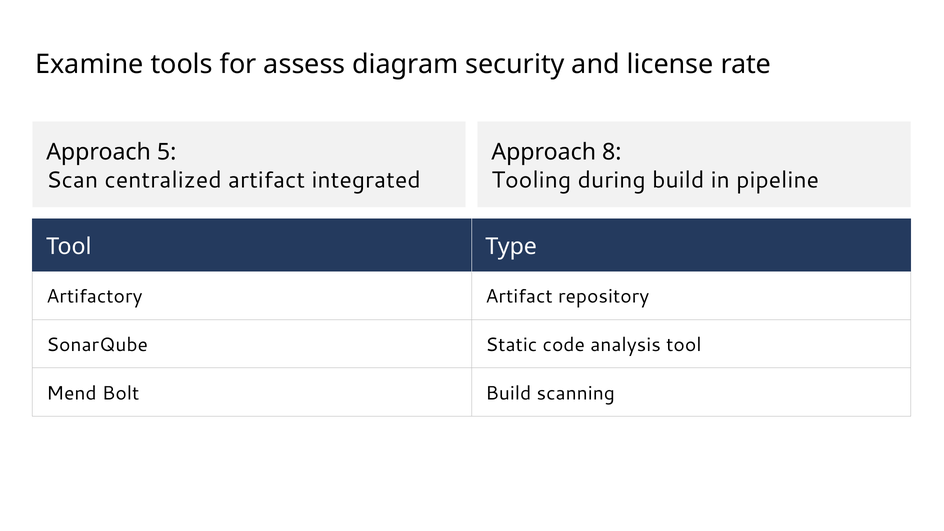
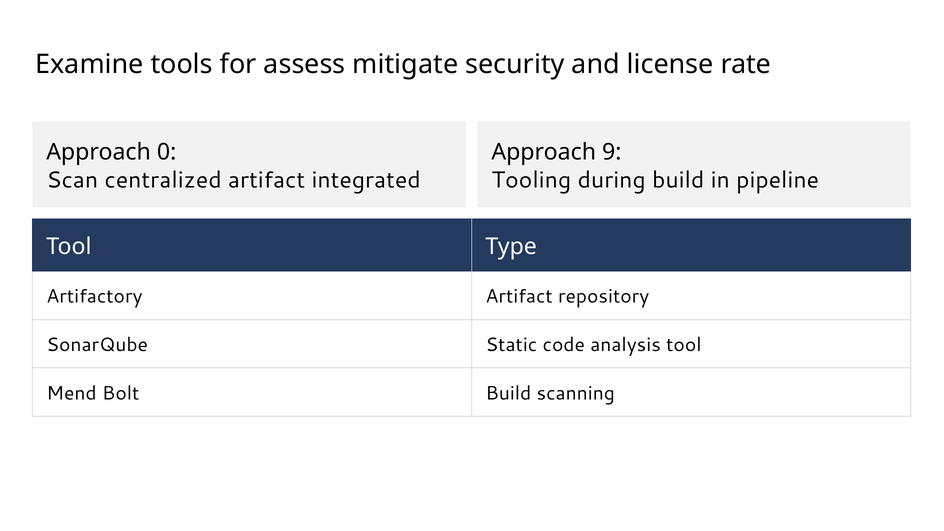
diagram: diagram -> mitigate (405, 65)
5: 5 -> 0 (167, 152)
8: 8 -> 9 (612, 152)
